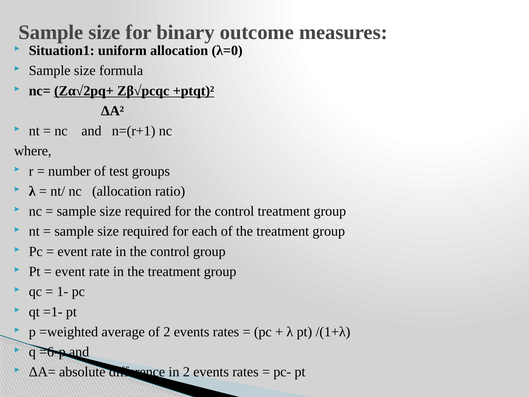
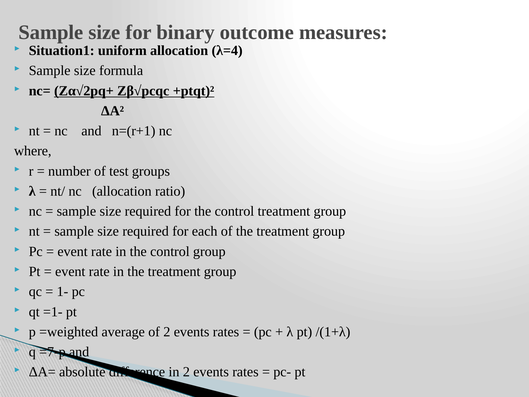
λ=0: λ=0 -> λ=4 (227, 51)
=6-p: =6-p -> =7-p (52, 352)
